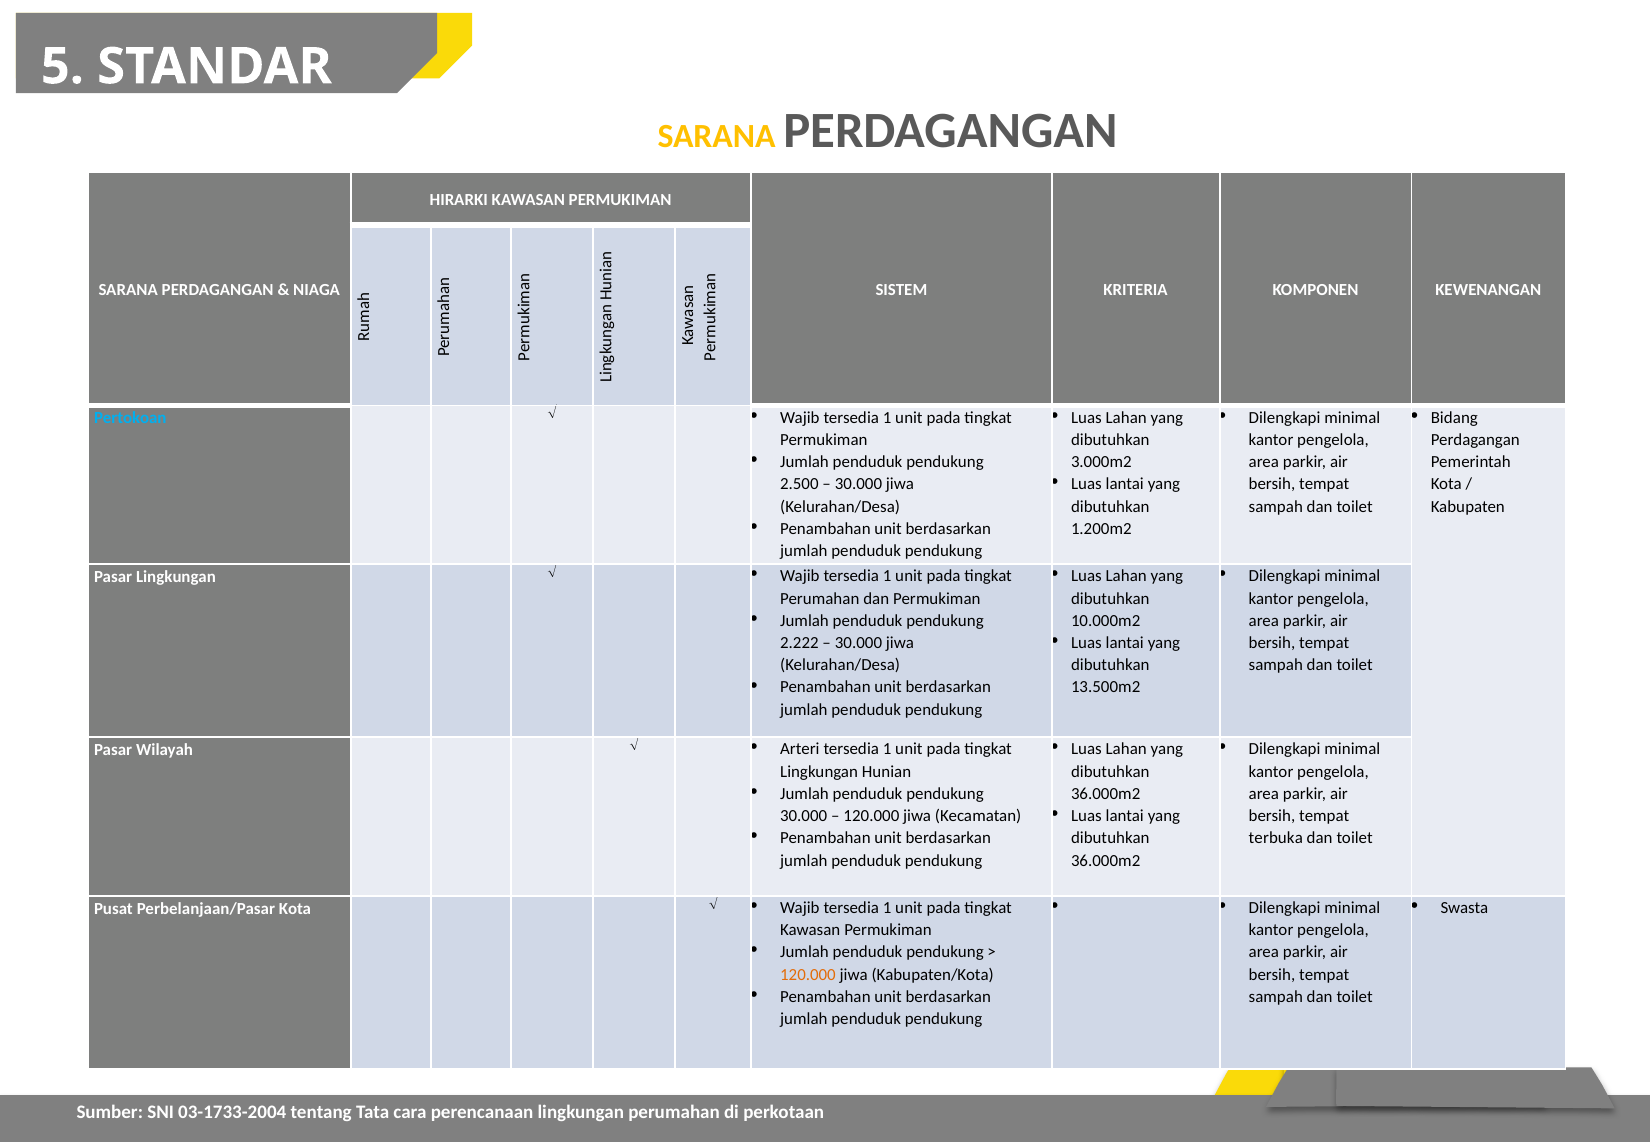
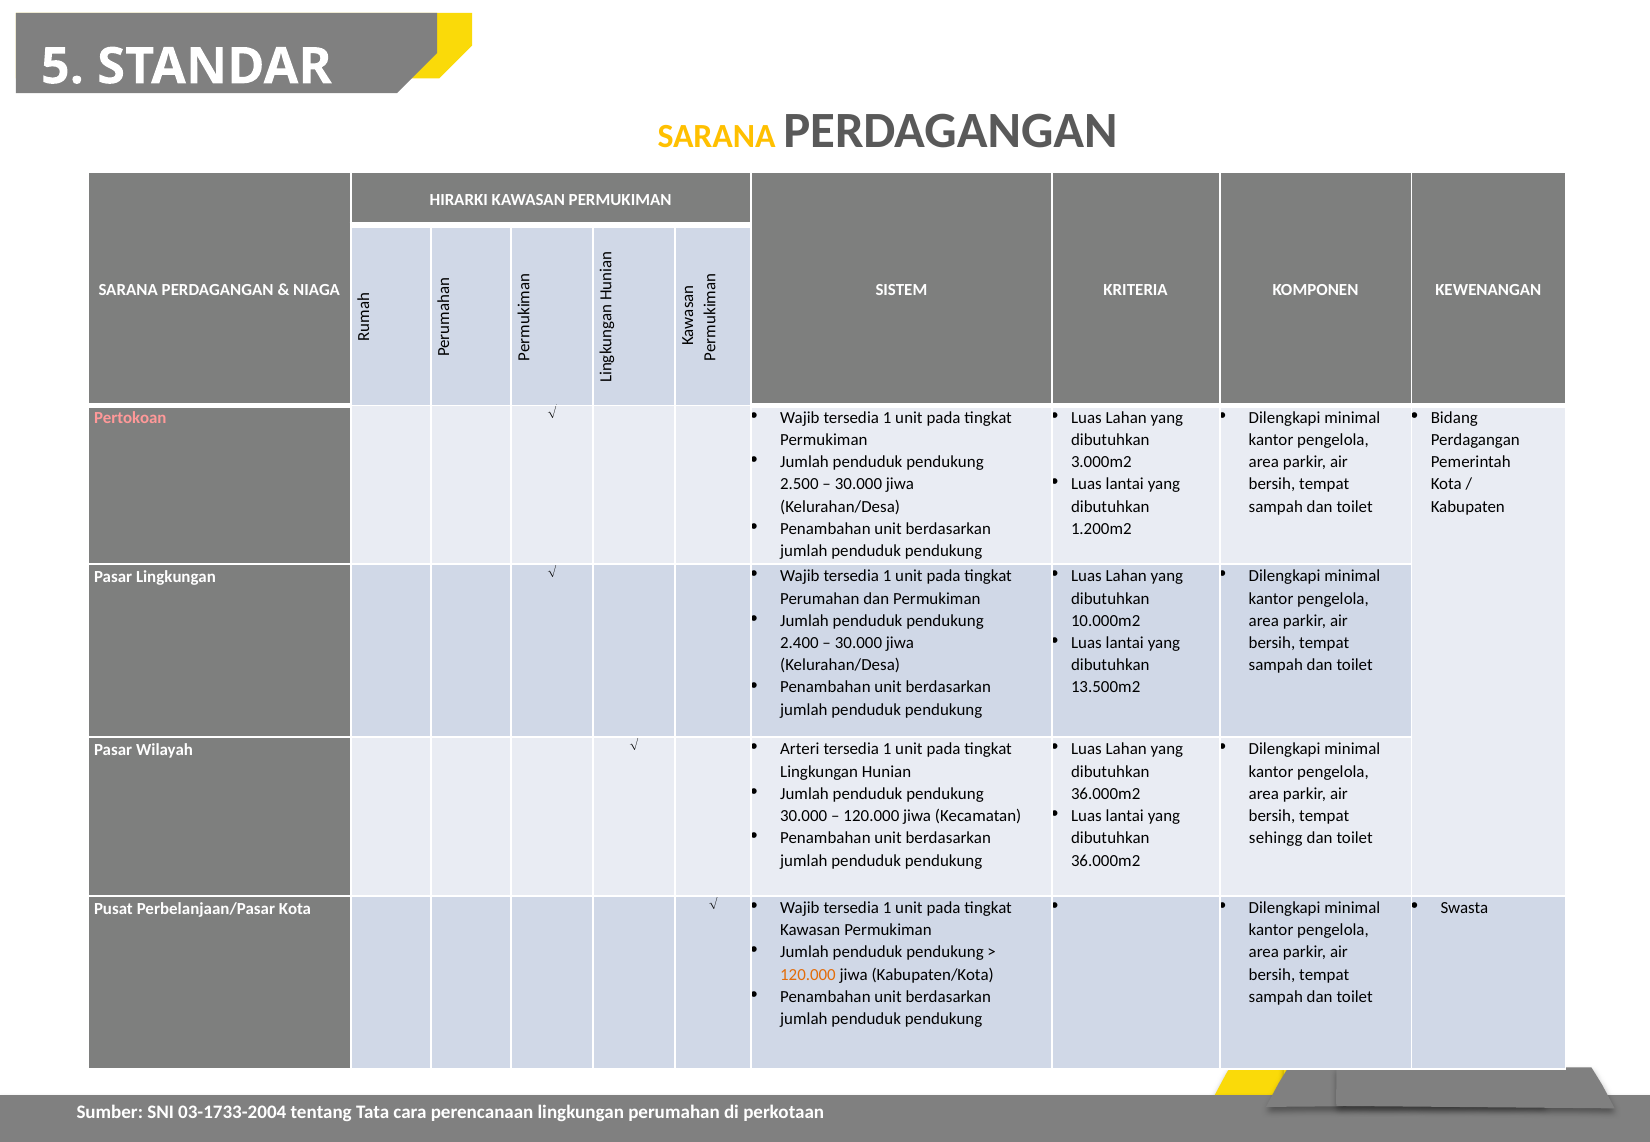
Pertokoan colour: light blue -> pink (130, 418)
2.222: 2.222 -> 2.400 (799, 643)
terbuka: terbuka -> sehingg (1276, 838)
